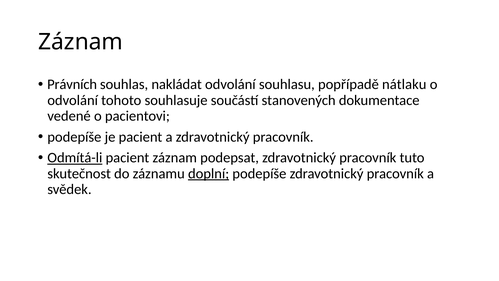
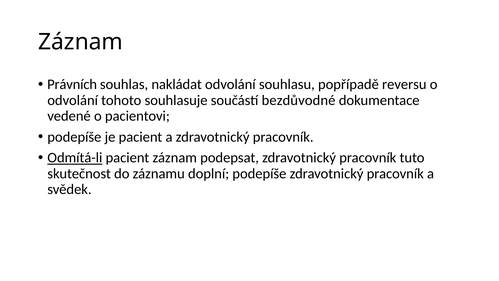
nátlaku: nátlaku -> reversu (404, 84)
stanovených: stanovených -> bezdůvodné (299, 100)
doplní underline: present -> none (209, 173)
